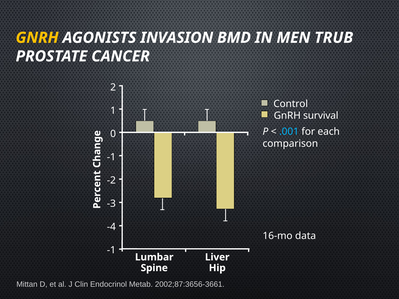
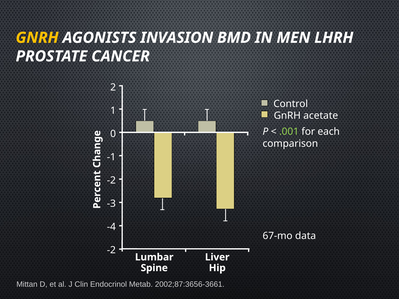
TRUB: TRUB -> LHRH (334, 38)
survival: survival -> acetate (321, 116)
.001 colour: light blue -> light green (289, 132)
16-mo: 16-mo -> 67-mo (278, 236)
-1: -1 -> -2 (111, 250)
